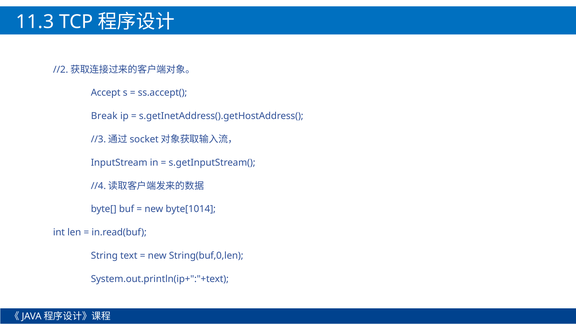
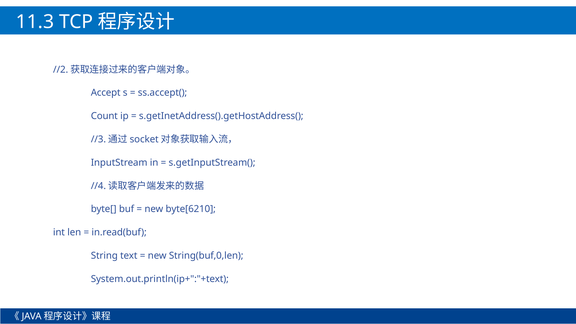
Break: Break -> Count (104, 116)
byte[1014: byte[1014 -> byte[6210 (191, 209)
